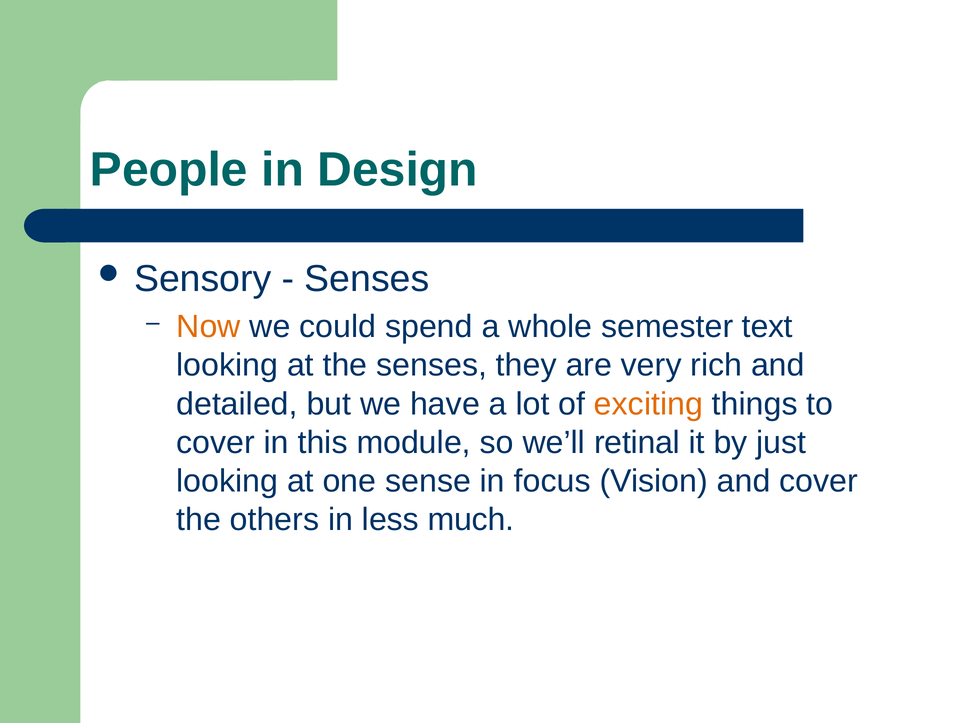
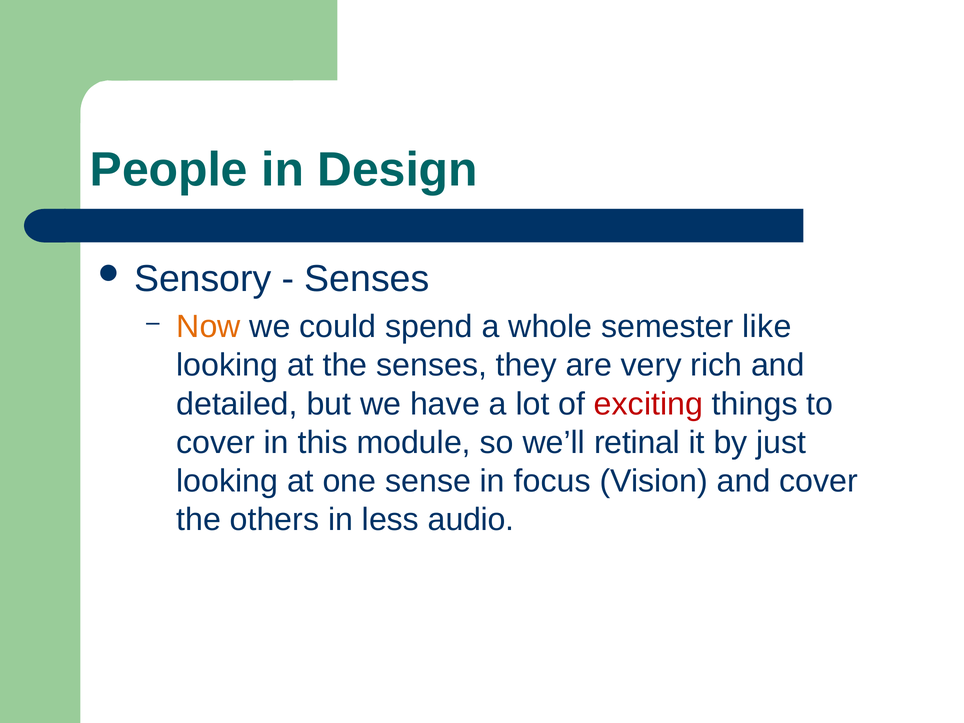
text: text -> like (767, 327)
exciting colour: orange -> red (648, 404)
much: much -> audio (471, 520)
